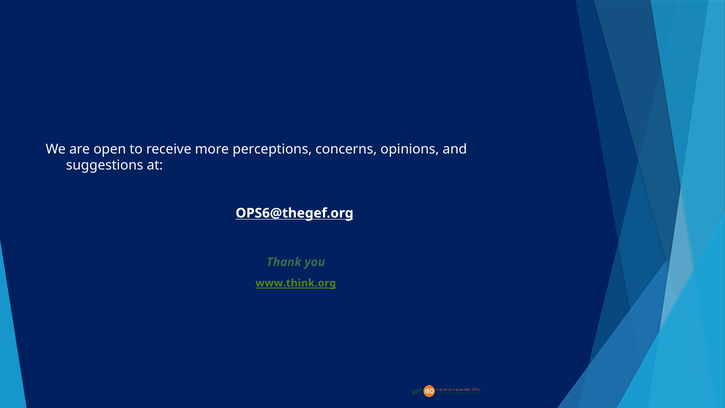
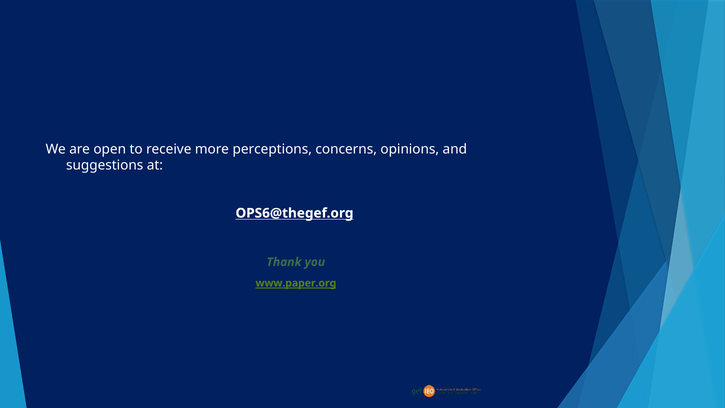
www.think.org: www.think.org -> www.paper.org (296, 283)
